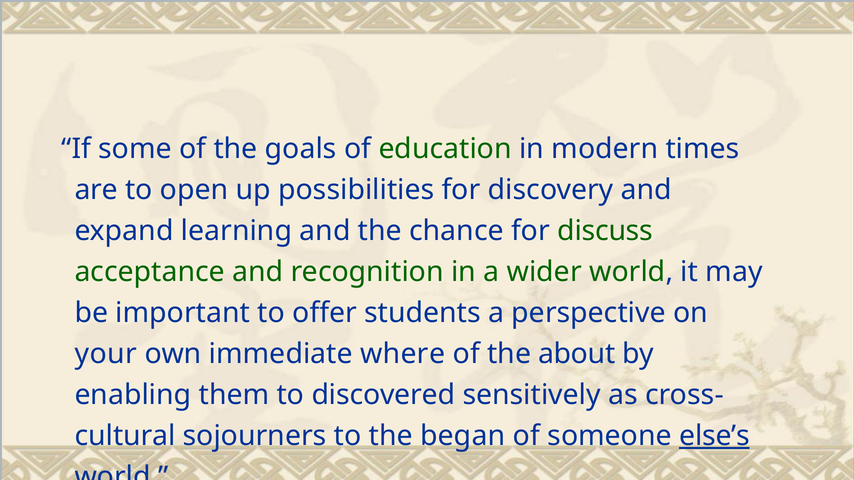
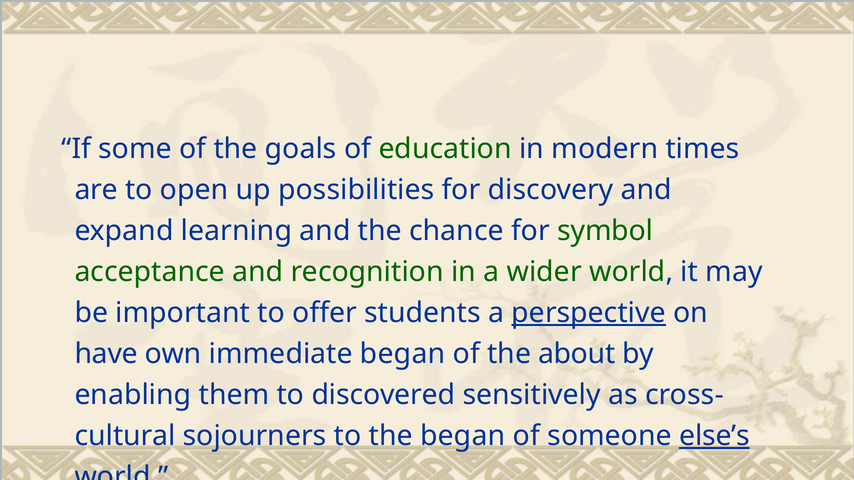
discuss: discuss -> symbol (605, 231)
perspective underline: none -> present (589, 313)
your: your -> have (106, 354)
immediate where: where -> began (403, 354)
